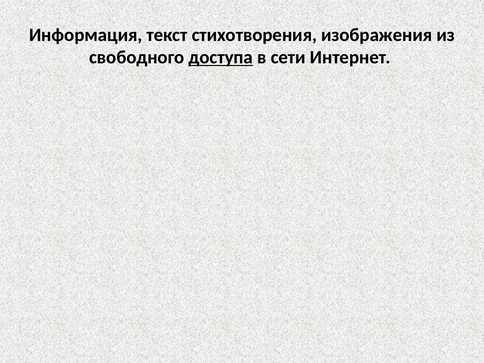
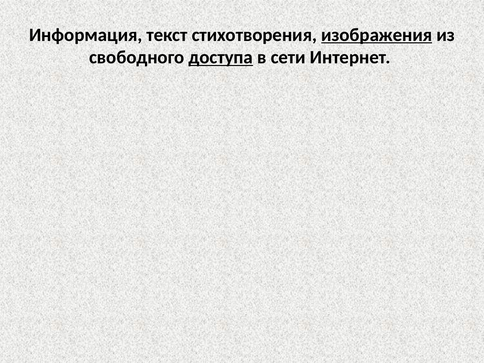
изображения underline: none -> present (377, 35)
